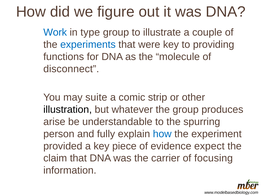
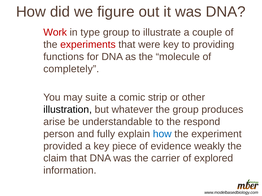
Work colour: blue -> red (55, 33)
experiments colour: blue -> red (88, 45)
disconnect: disconnect -> completely (71, 69)
spurring: spurring -> respond (202, 122)
expect: expect -> weakly (209, 146)
focusing: focusing -> explored (214, 159)
